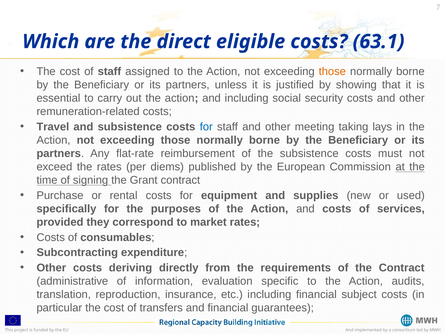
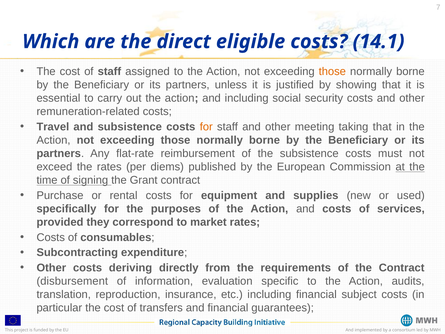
63.1: 63.1 -> 14.1 (379, 42)
for colour: blue -> orange (206, 127)
taking lays: lays -> that (382, 127)
administrative: administrative -> disbursement (72, 281)
